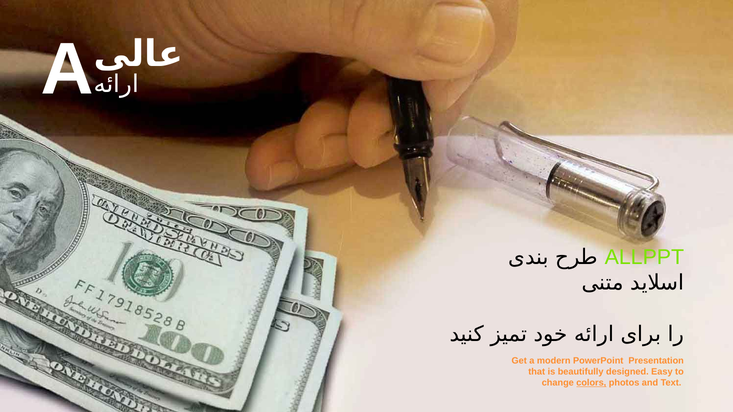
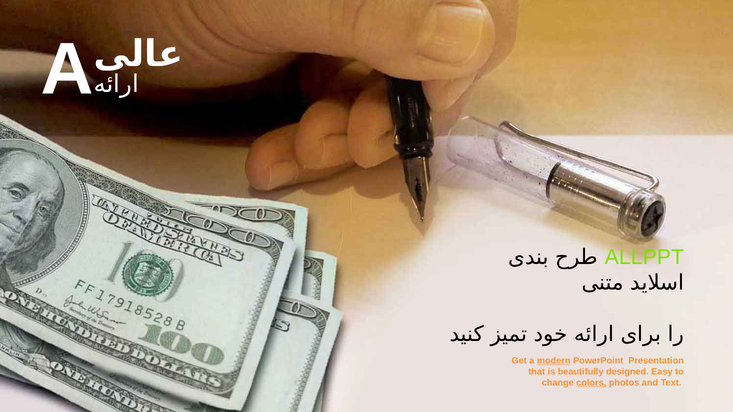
modern underline: none -> present (554, 361)
